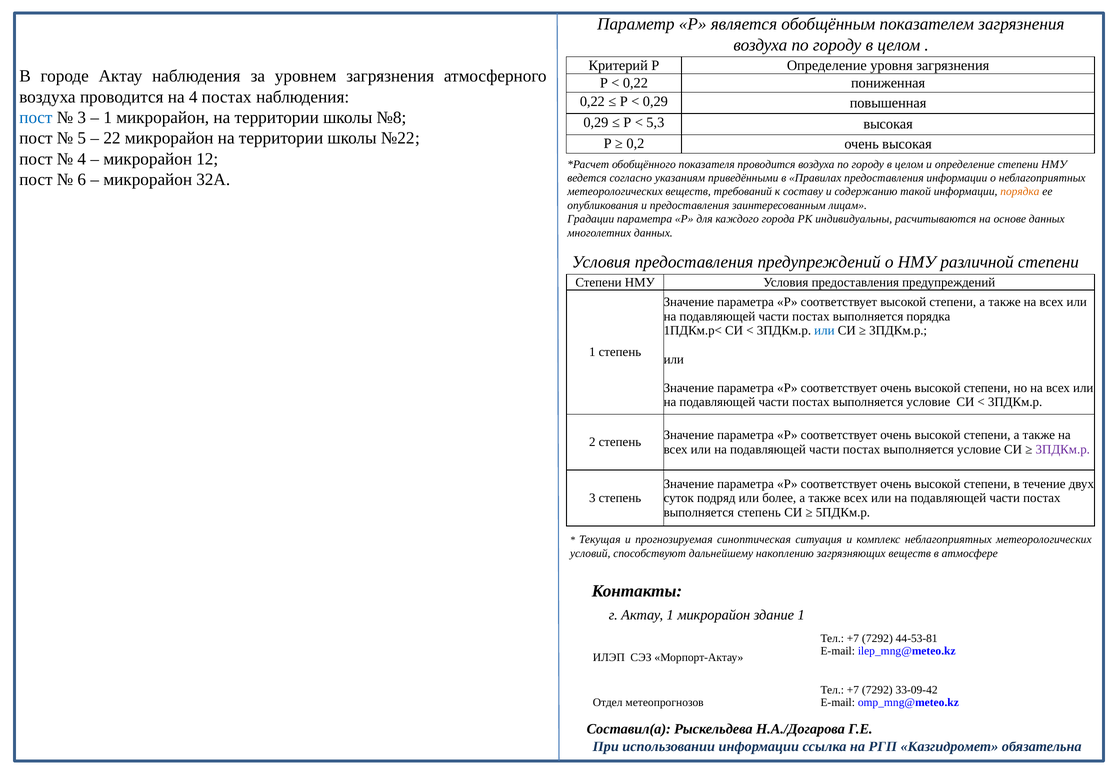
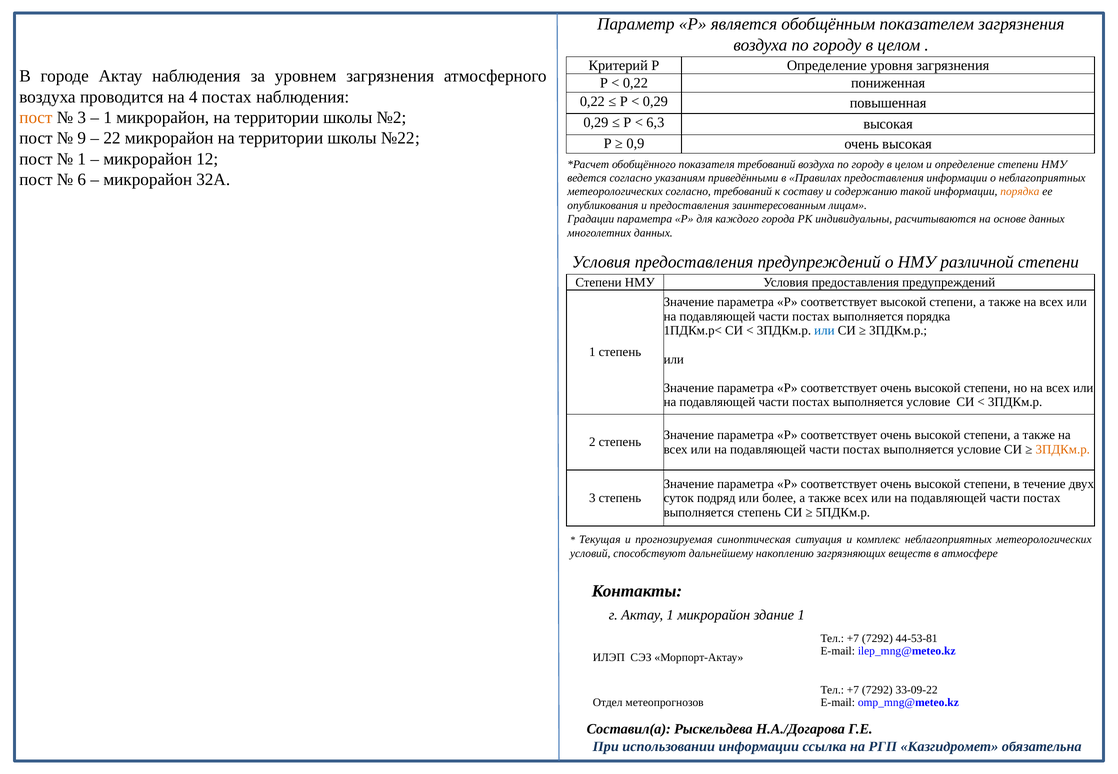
пост colour: blue -> orange (36, 118)
№8: №8 -> №2 (391, 118)
5,3: 5,3 -> 6,3 (655, 123)
5: 5 -> 9 (82, 138)
0,2: 0,2 -> 0,9 (635, 144)
4: 4 -> 1 (82, 159)
показателя проводится: проводится -> требований (766, 164)
метеорологических веществ: веществ -> согласно (688, 192)
3ПДКм.р colour: purple -> orange (1063, 449)
33-09-42: 33-09-42 -> 33-09-22 (917, 690)
